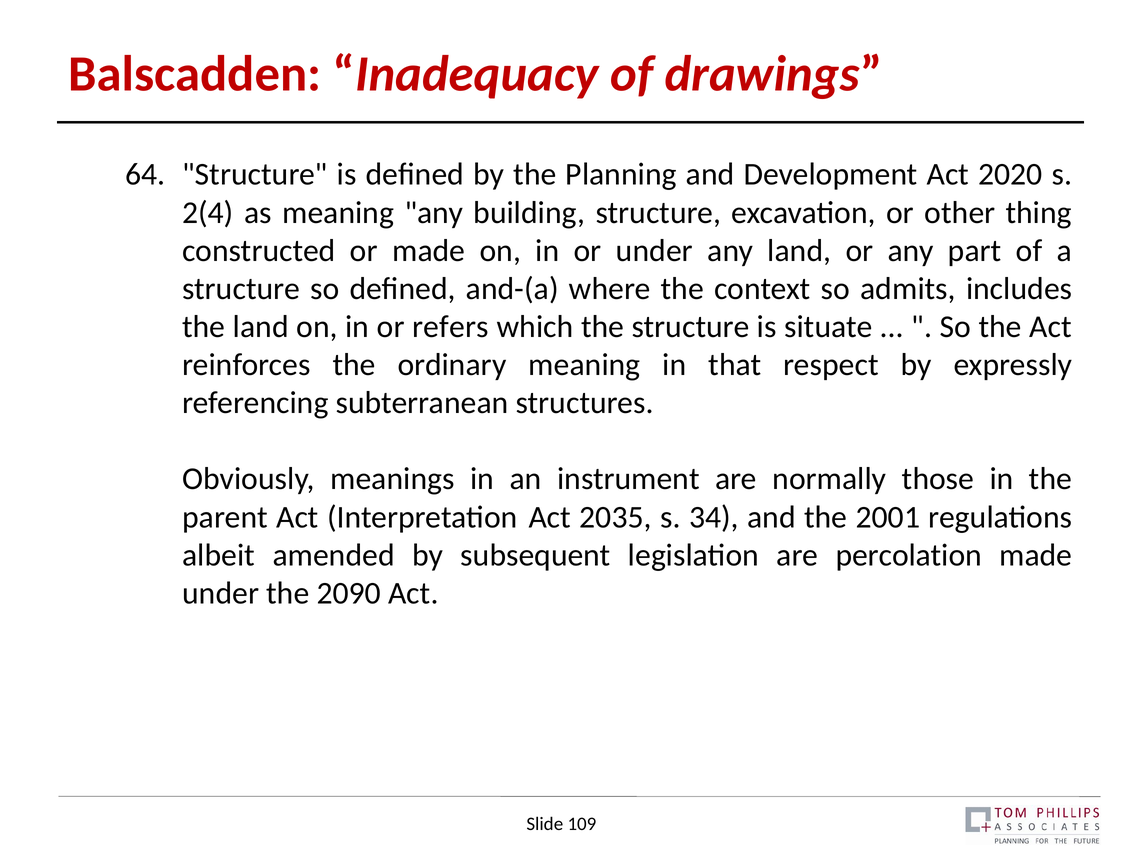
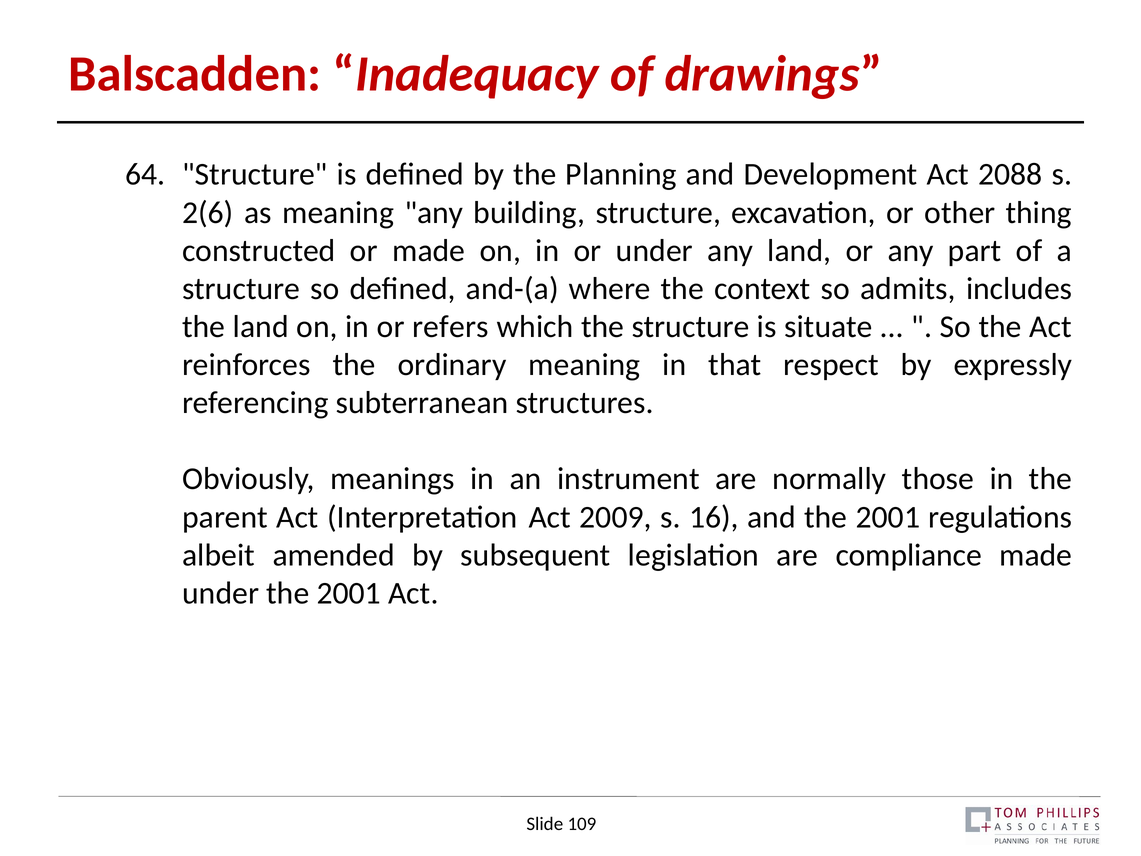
2020: 2020 -> 2088 (1010, 174)
2(4: 2(4 -> 2(6 (208, 213)
2035: 2035 -> 2009 (616, 517)
34: 34 -> 16 (714, 517)
percolation: percolation -> compliance (909, 555)
under the 2090: 2090 -> 2001 (349, 593)
